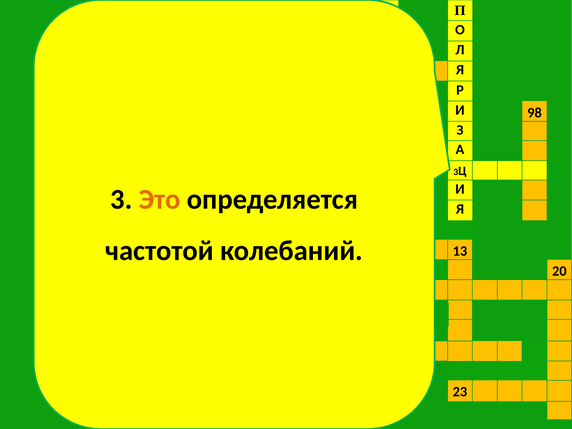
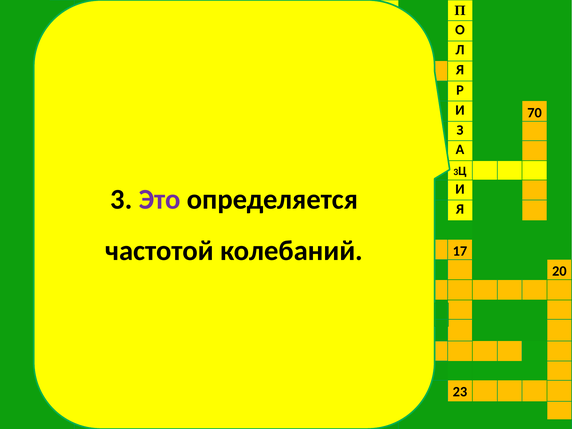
98: 98 -> 70 (535, 113)
Это colour: orange -> purple (160, 199)
13: 13 -> 17 (460, 251)
